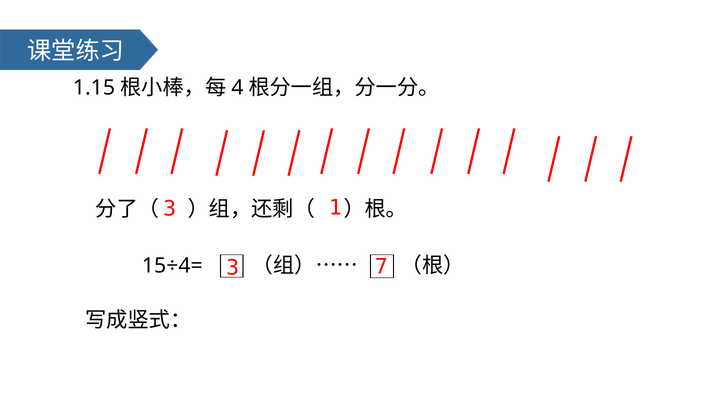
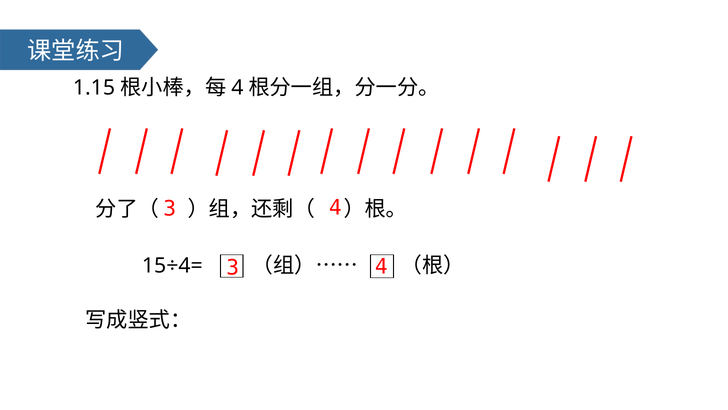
1: 1 -> 4 (335, 207)
7: 7 -> 4 (381, 267)
